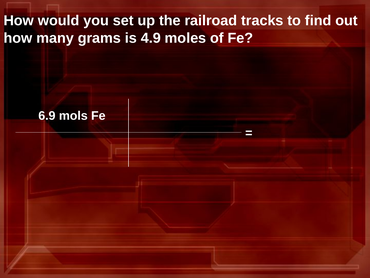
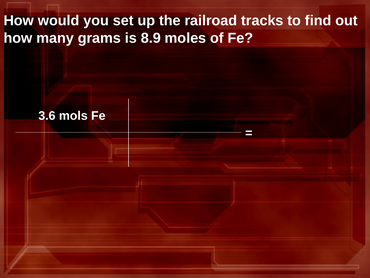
4.9: 4.9 -> 8.9 (151, 38)
6.9: 6.9 -> 3.6 (47, 116)
